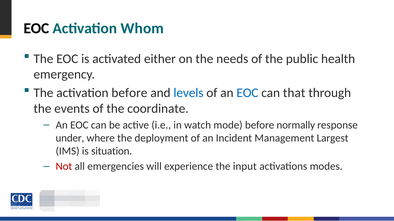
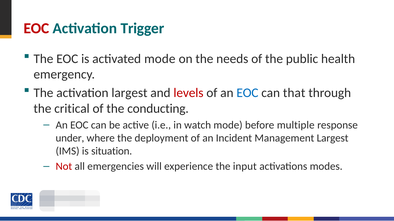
EOC colour: black -> red (36, 29)
Whom: Whom -> Trigger (142, 29)
activated either: either -> mode (160, 59)
activation before: before -> largest (129, 93)
levels colour: blue -> red (188, 93)
events: events -> critical (72, 109)
coordinate: coordinate -> conducting (158, 109)
normally: normally -> multiple (296, 125)
